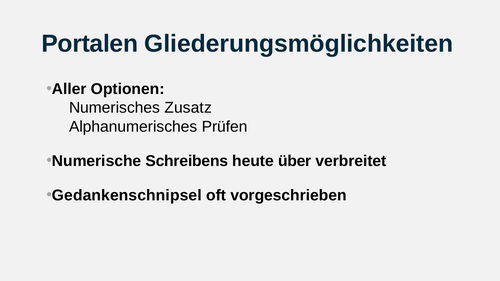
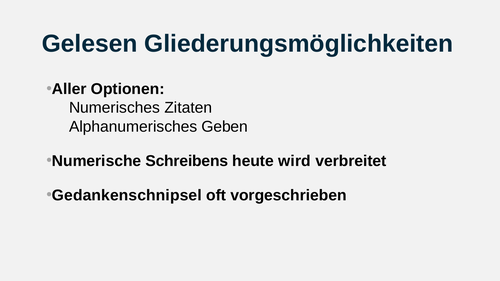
Portalen: Portalen -> Gelesen (90, 44)
Zusatz: Zusatz -> Zitaten (188, 108)
Prüfen: Prüfen -> Geben (225, 127)
über: über -> wird (295, 161)
